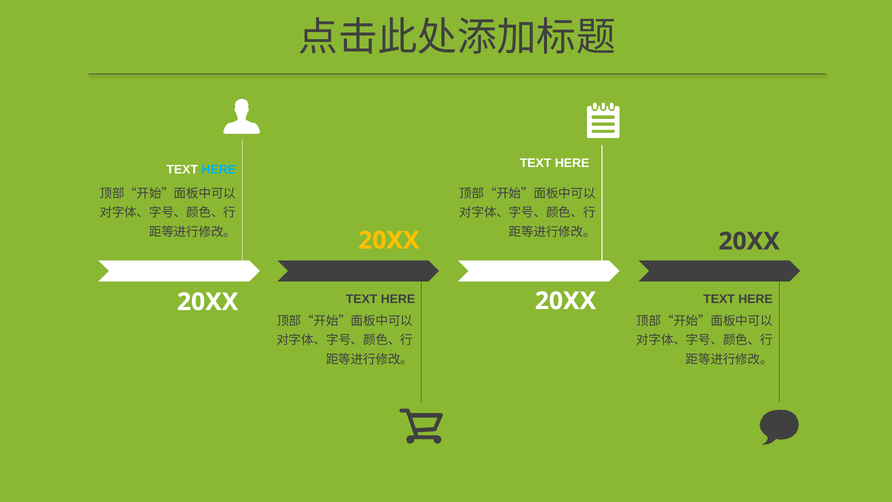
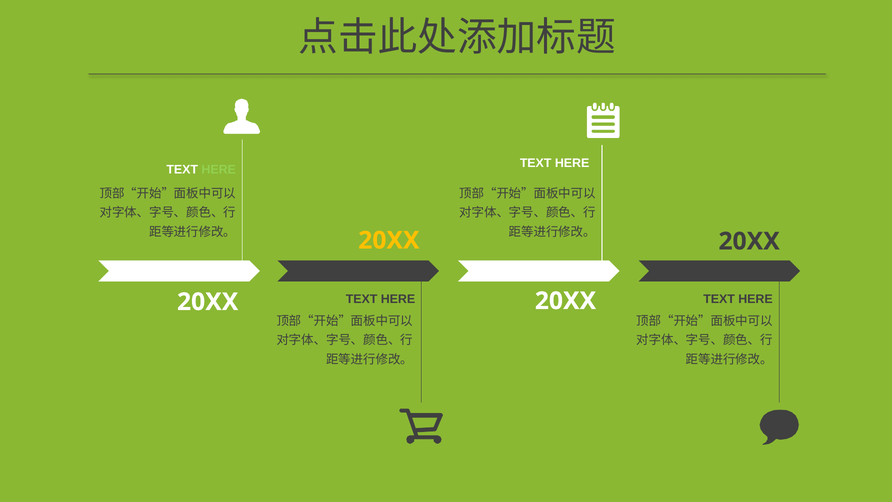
HERE colour: light blue -> light green (219, 170)
